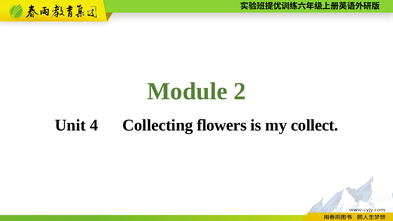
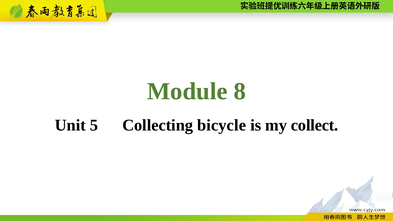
2: 2 -> 8 (240, 91)
4: 4 -> 5 (94, 125)
flowers: flowers -> bicycle (222, 125)
